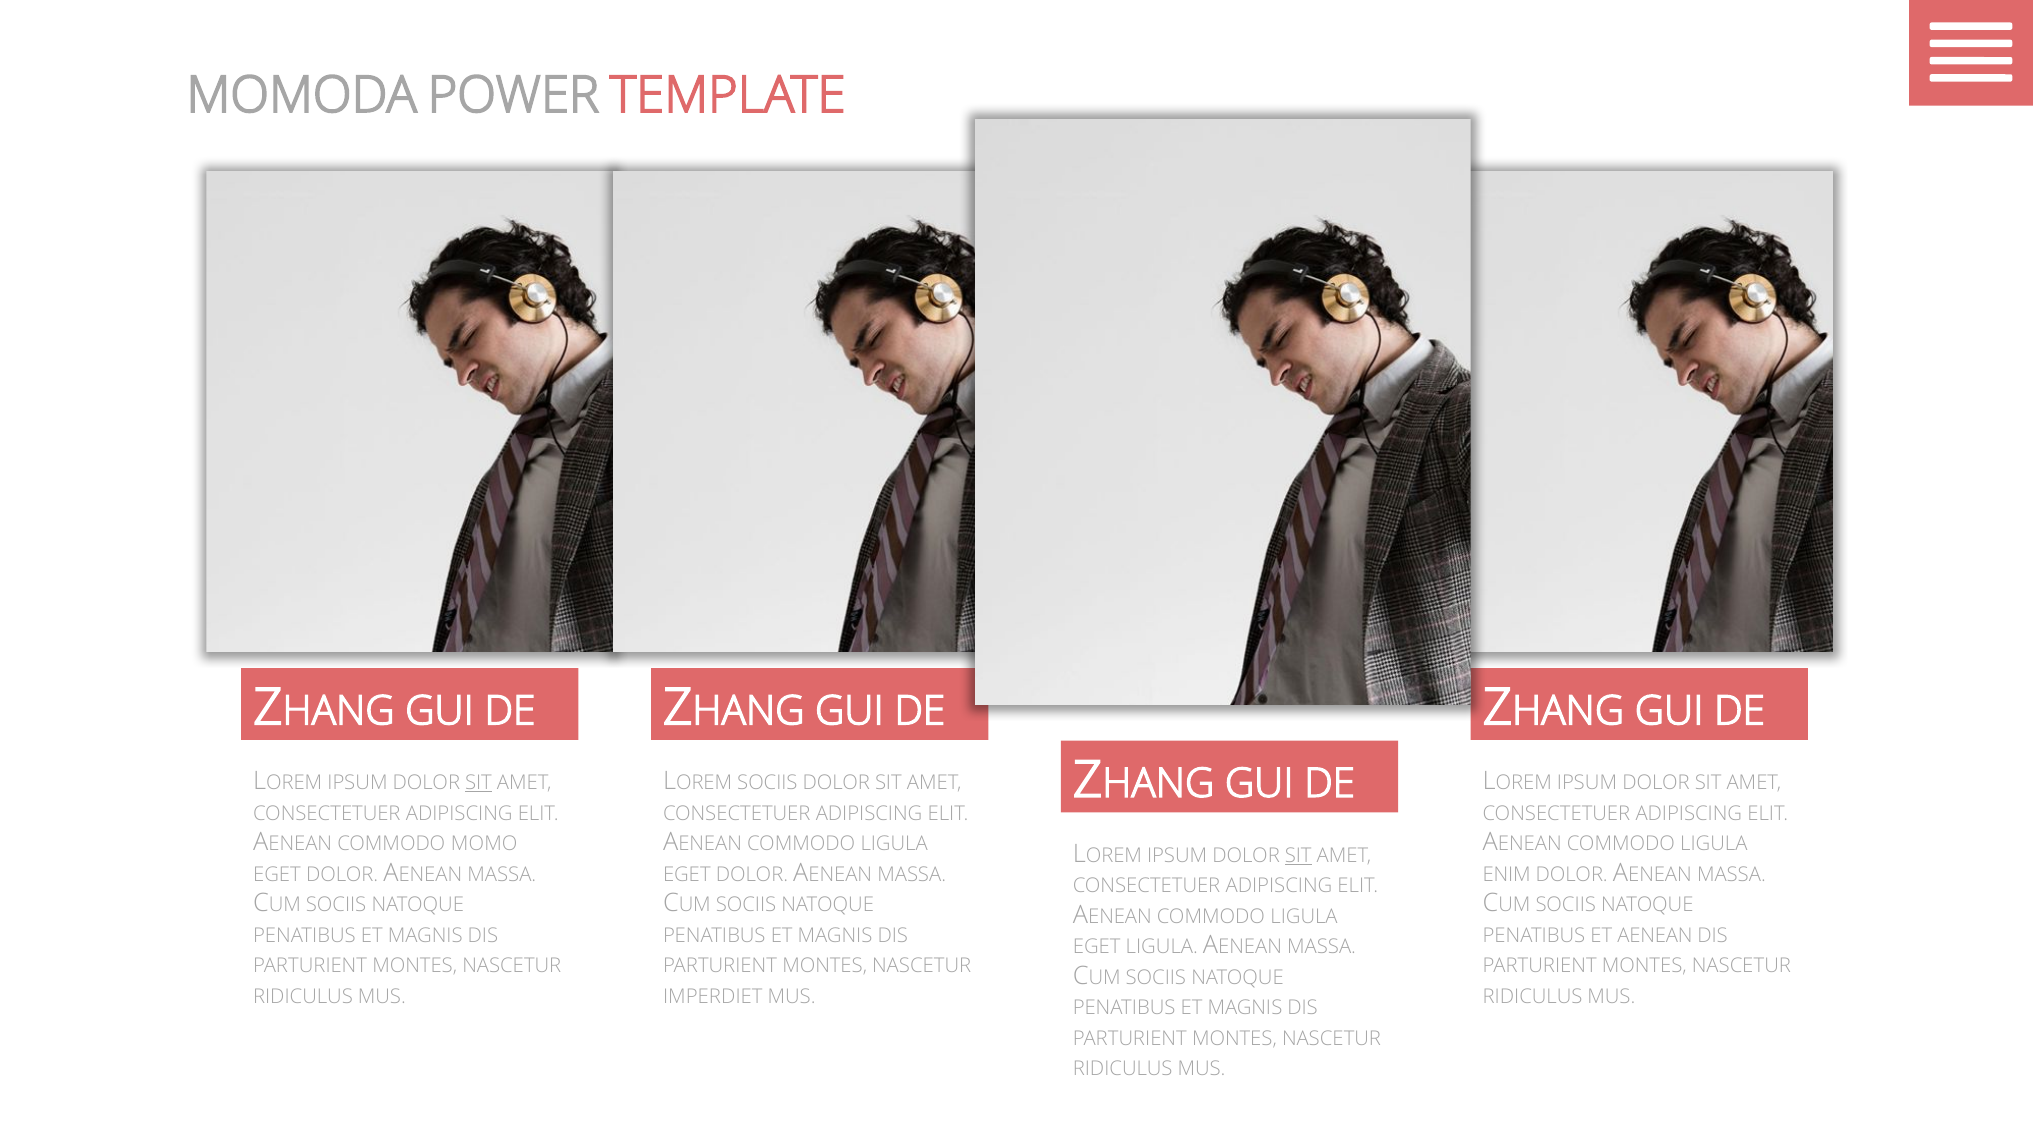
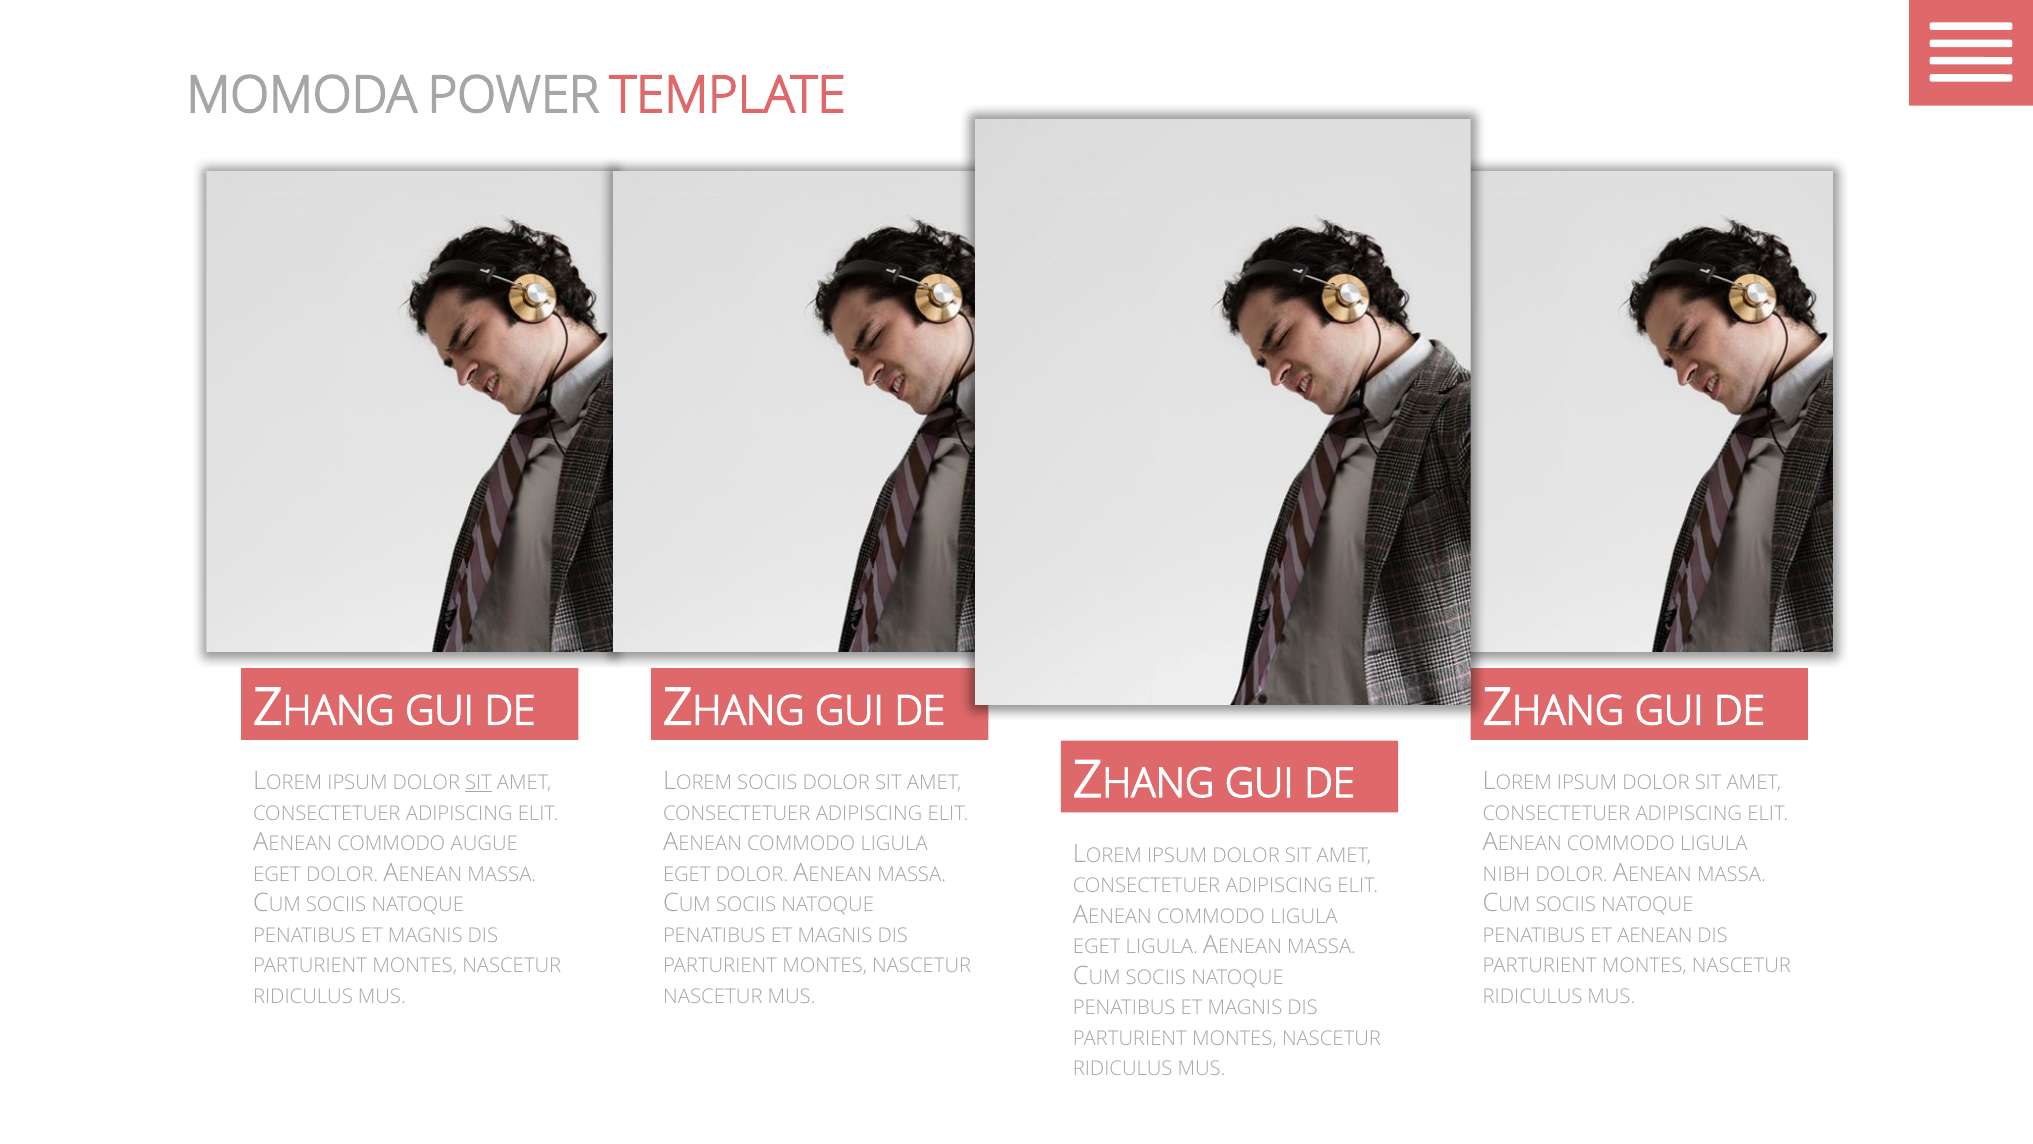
MOMO: MOMO -> AUGUE (484, 844)
SIT underline: present -> none (1298, 855)
ENIM: ENIM -> NIBH (1507, 874)
IMPERDIET: IMPERDIET -> NASCETUR (713, 996)
